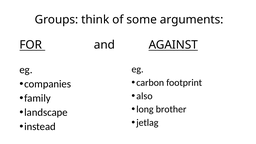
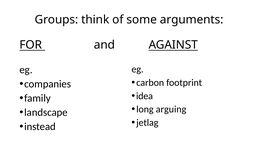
also: also -> idea (145, 96)
brother: brother -> arguing (171, 109)
